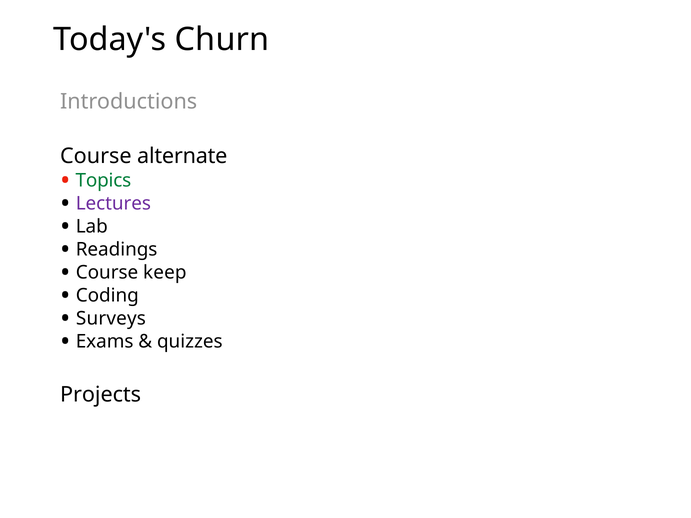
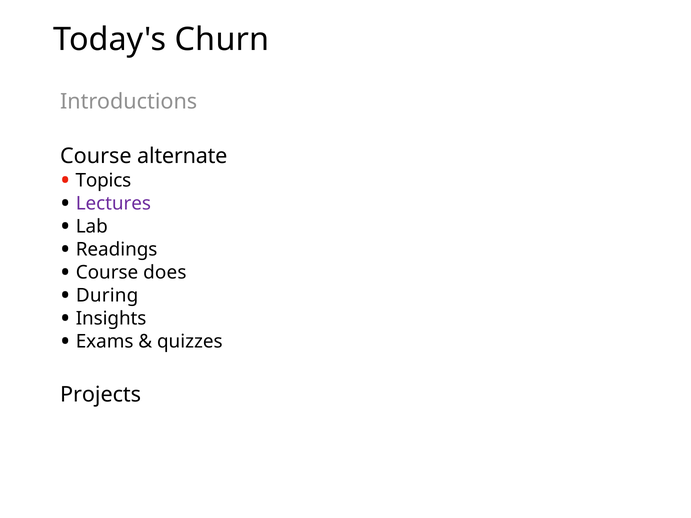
Topics colour: green -> black (103, 181)
keep: keep -> does (165, 273)
Coding: Coding -> During (107, 296)
Surveys: Surveys -> Insights (111, 319)
